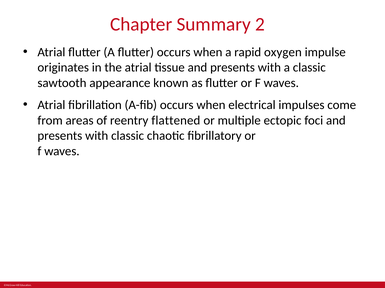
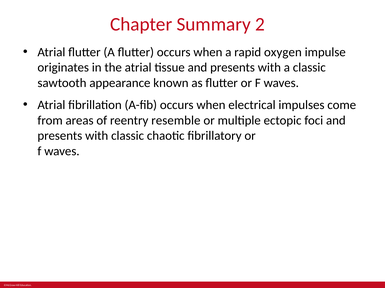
flattened: flattened -> resemble (176, 121)
